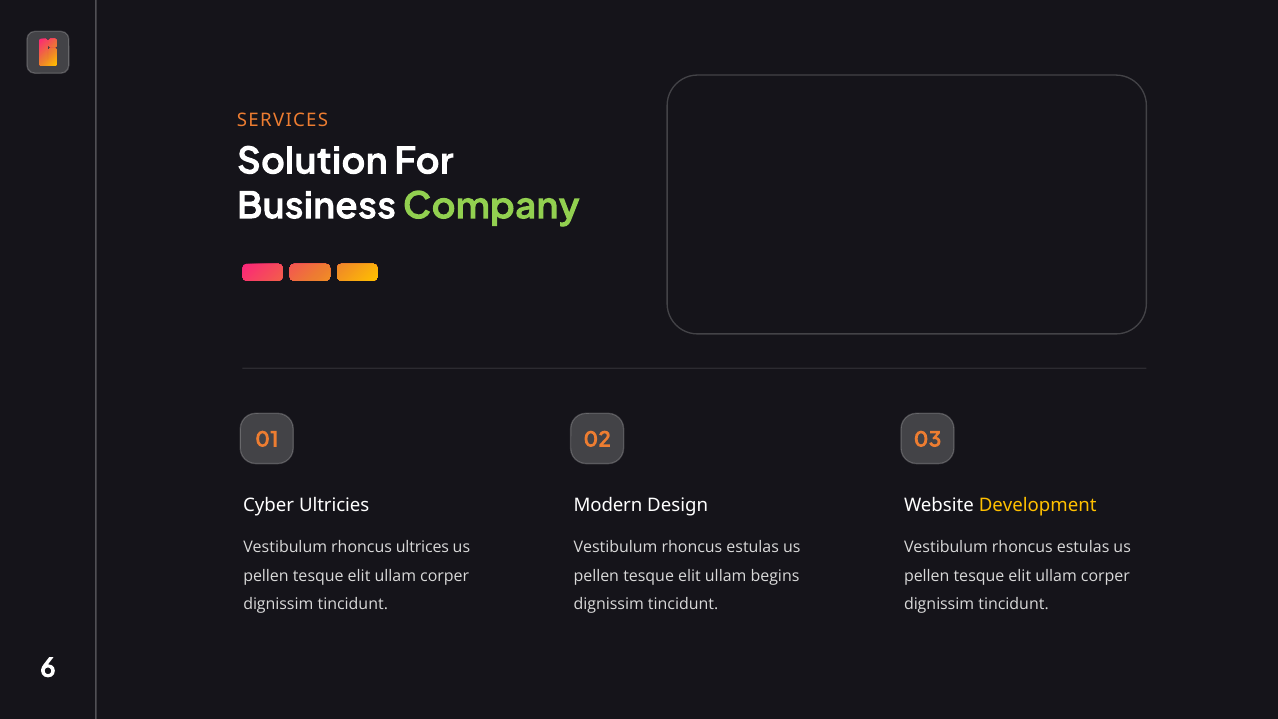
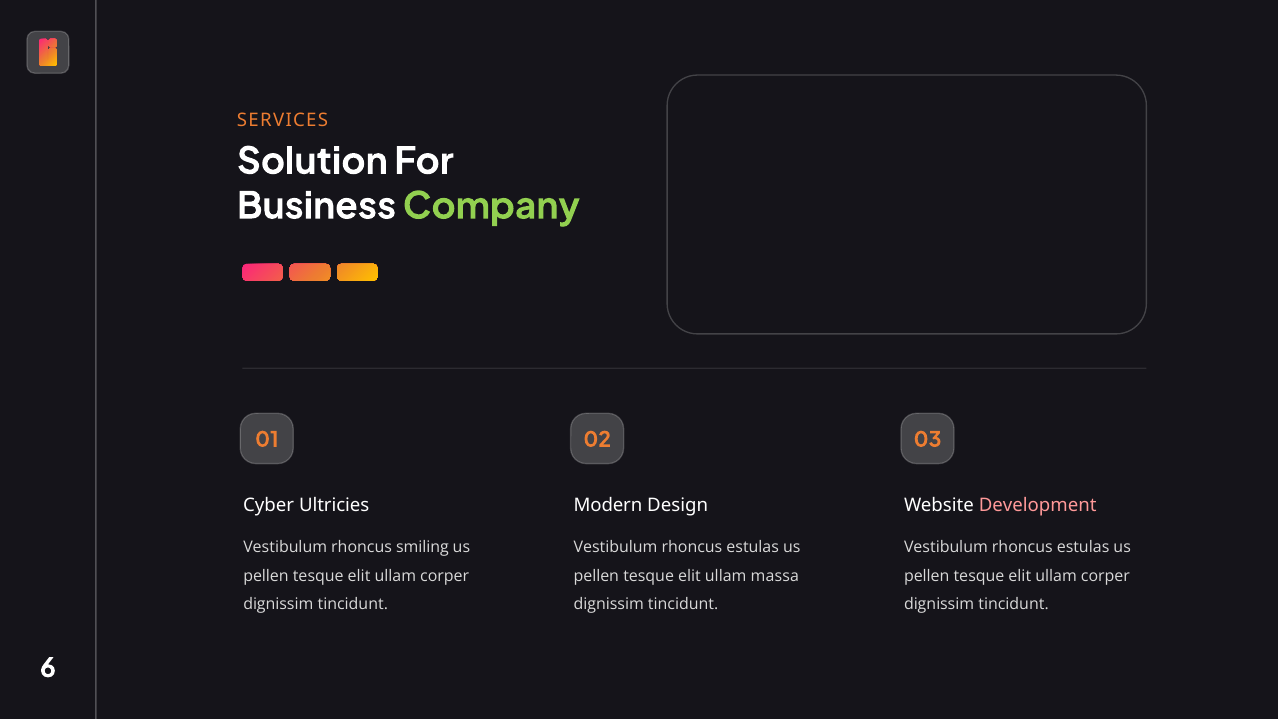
Development colour: yellow -> pink (1038, 505)
ultrices: ultrices -> smiling (422, 547)
begins: begins -> massa (775, 576)
